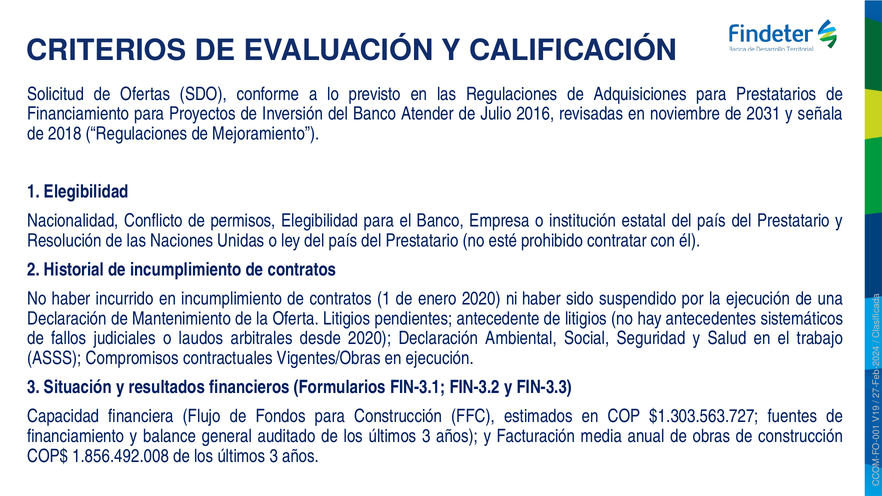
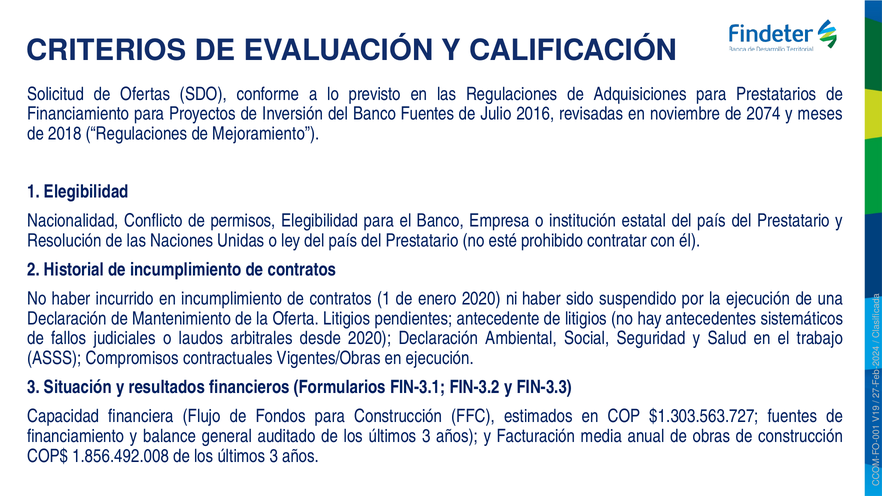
Banco Atender: Atender -> Fuentes (428, 114)
2031: 2031 -> 2074 (764, 114)
señala: señala -> meses (820, 114)
